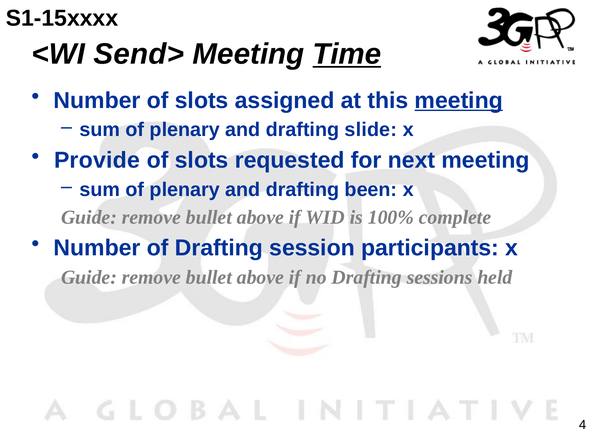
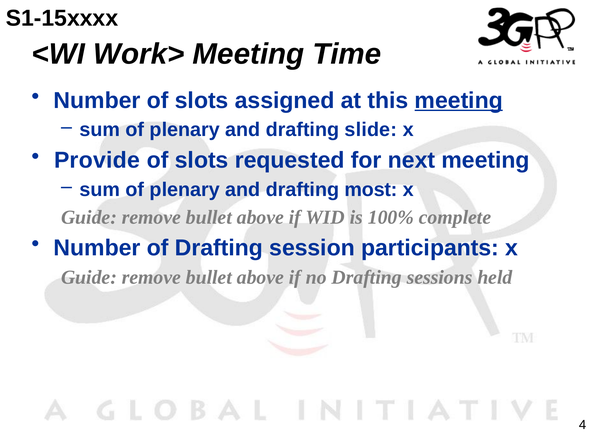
Send>: Send> -> Work> (139, 54)
Time underline: present -> none (347, 54)
been: been -> most (371, 190)
